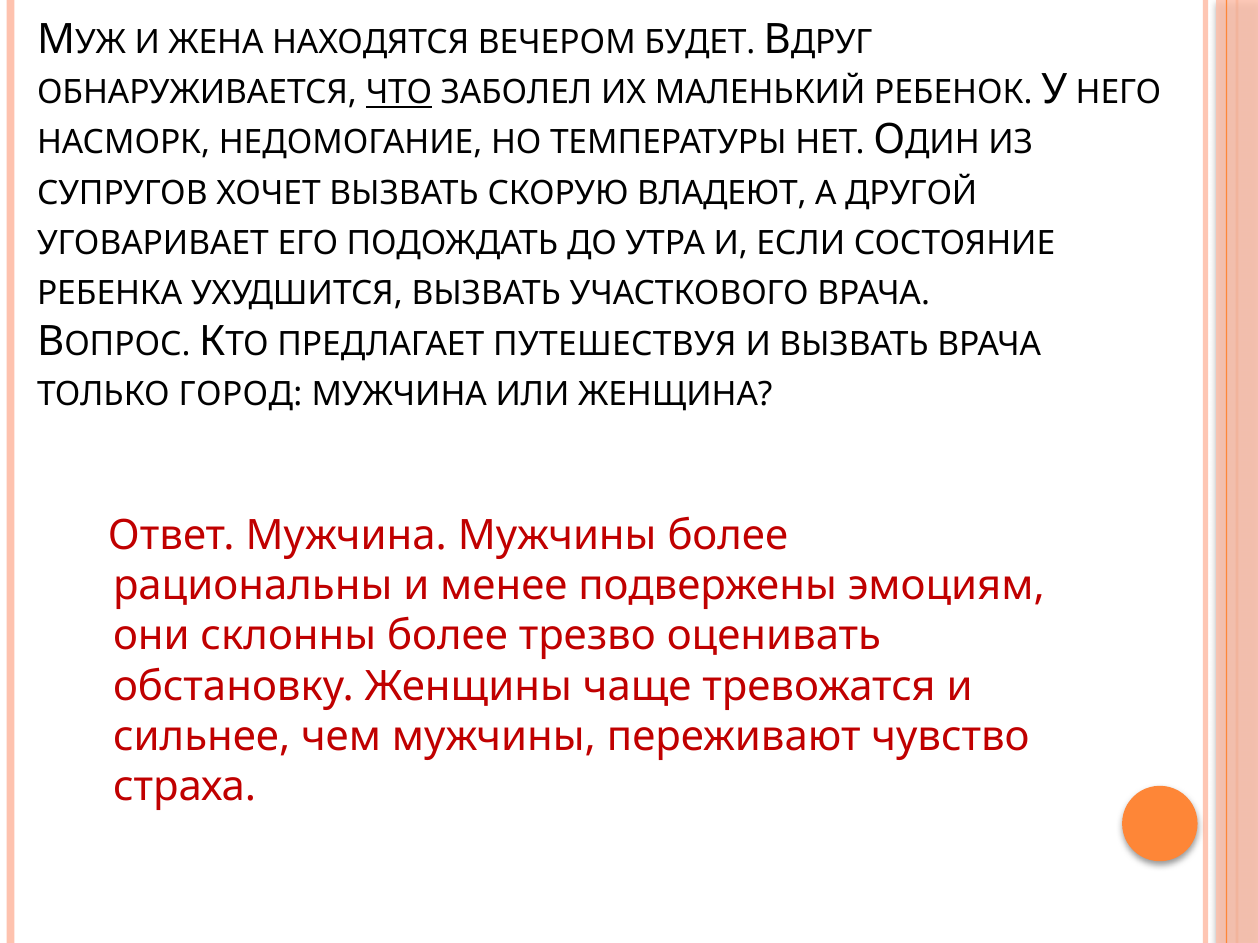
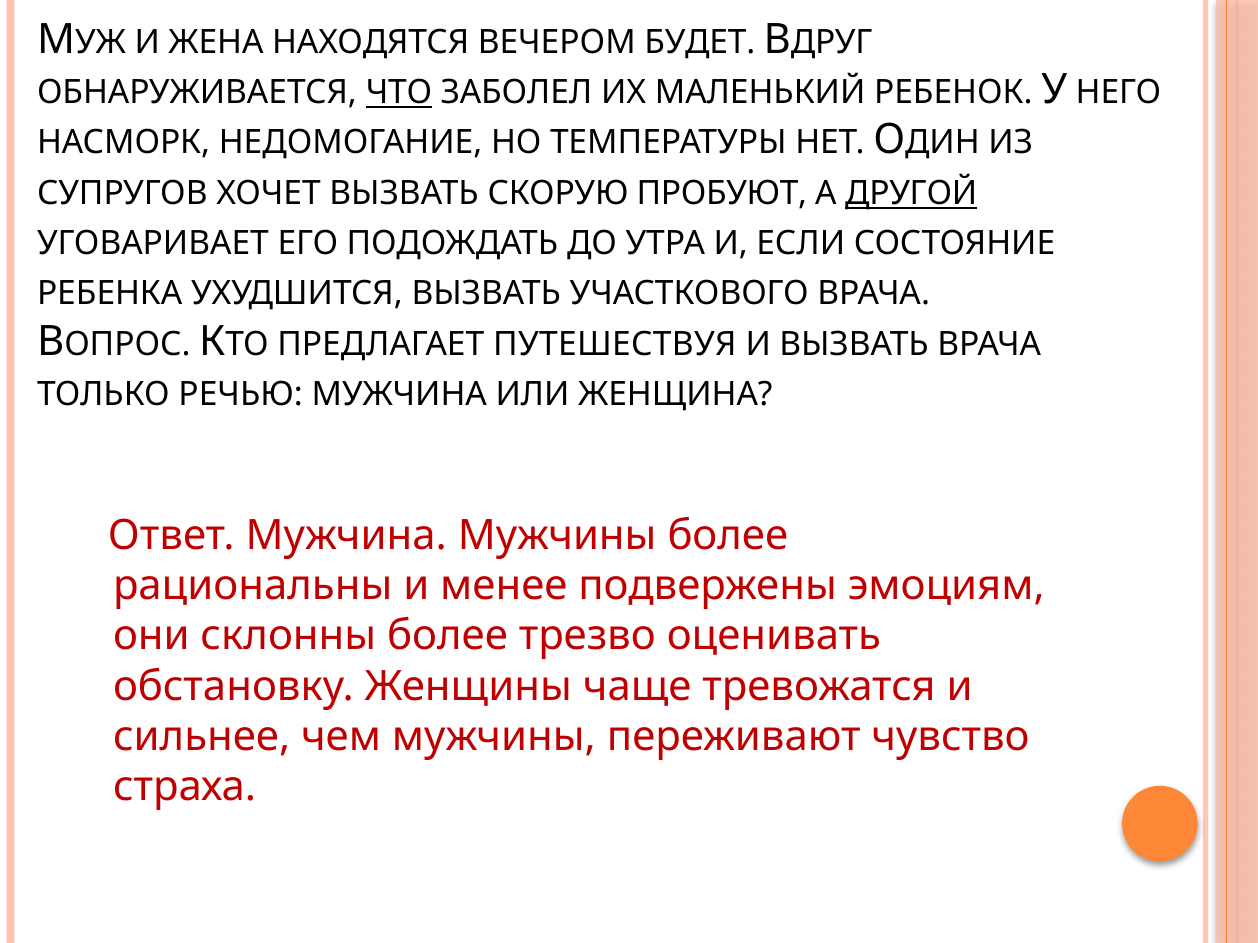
ВЛАДЕЮТ: ВЛАДЕЮТ -> ПРОБУЮТ (722, 193)
ДРУГОЙ underline: none -> present (911, 193)
ГОРОД: ГОРОД -> РЕЧЬЮ (241, 395)
